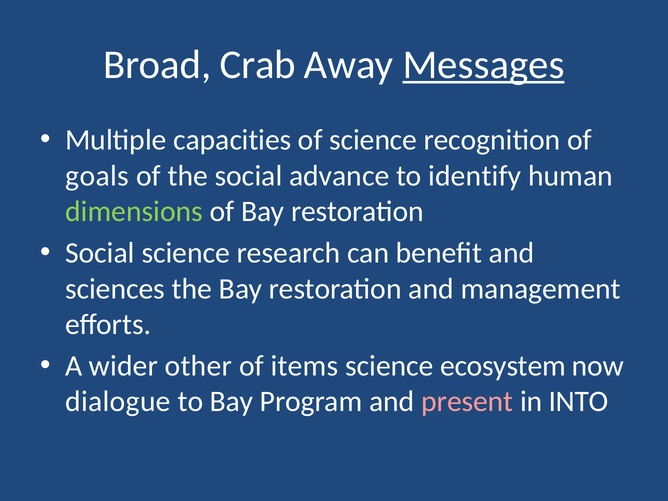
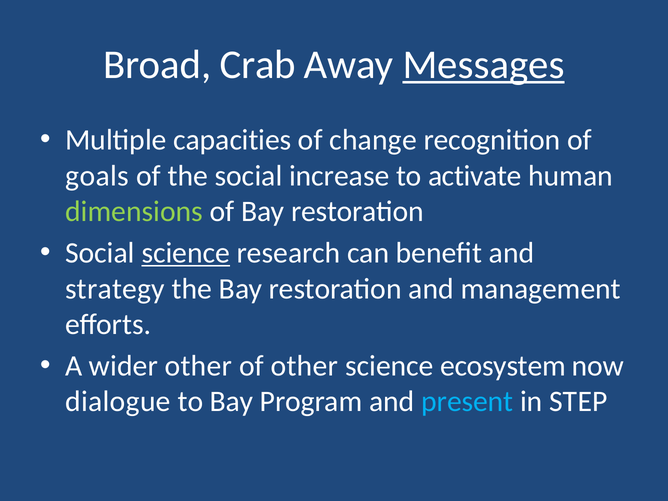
of science: science -> change (373, 140)
advance: advance -> increase (339, 176)
identify: identify -> activate (475, 176)
science underline: none -> present (186, 253)
sciences: sciences -> strategy (115, 289)
of items: items -> other (304, 366)
present colour: pink -> light blue (467, 402)
INTO: INTO -> STEP (578, 402)
